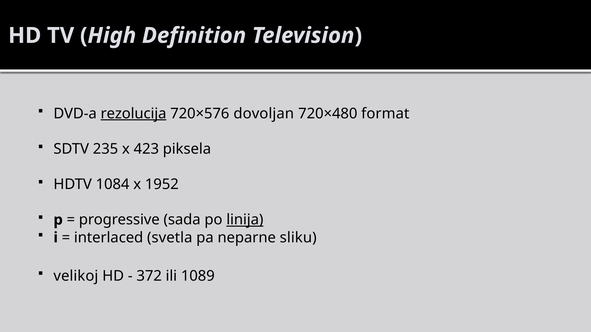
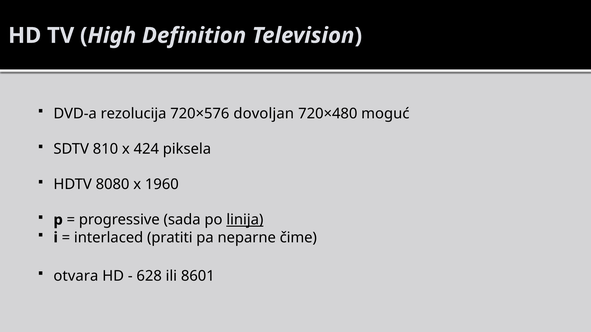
rezolucija underline: present -> none (134, 114)
format: format -> moguć (385, 114)
235: 235 -> 810 (105, 149)
423: 423 -> 424 (146, 149)
1084: 1084 -> 8080 (113, 185)
1952: 1952 -> 1960 (162, 185)
svetla: svetla -> pratiti (170, 238)
sliku: sliku -> čime (298, 238)
velikoj: velikoj -> otvara (76, 276)
372: 372 -> 628 (149, 276)
1089: 1089 -> 8601 (198, 276)
